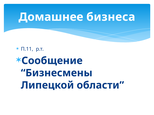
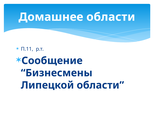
Домашнее бизнеса: бизнеса -> области (111, 17)
